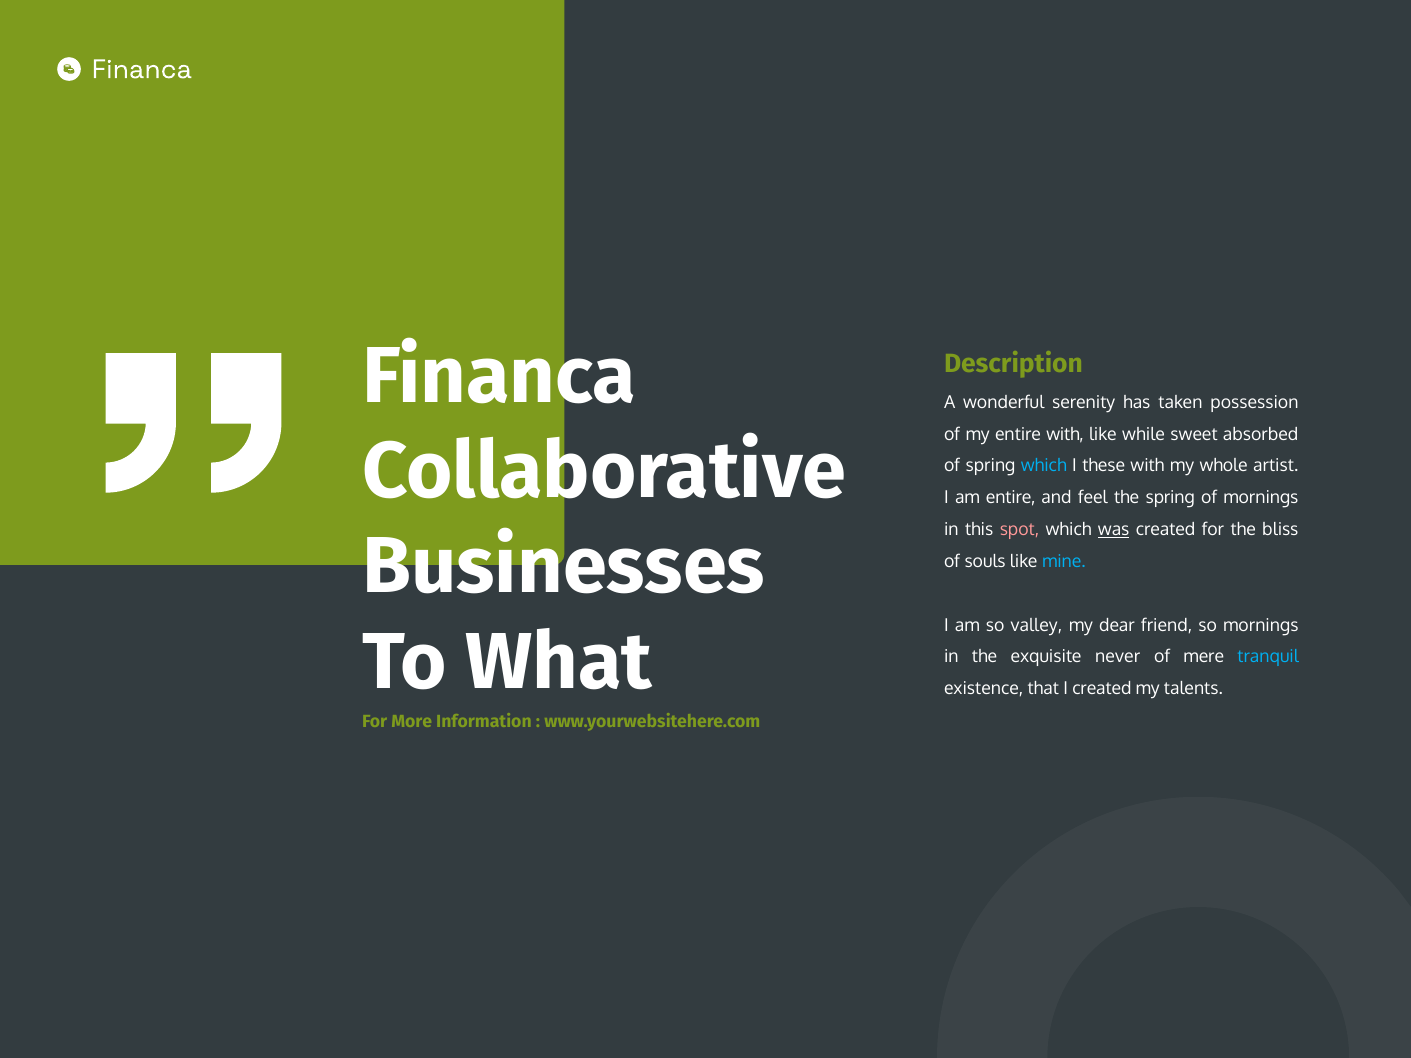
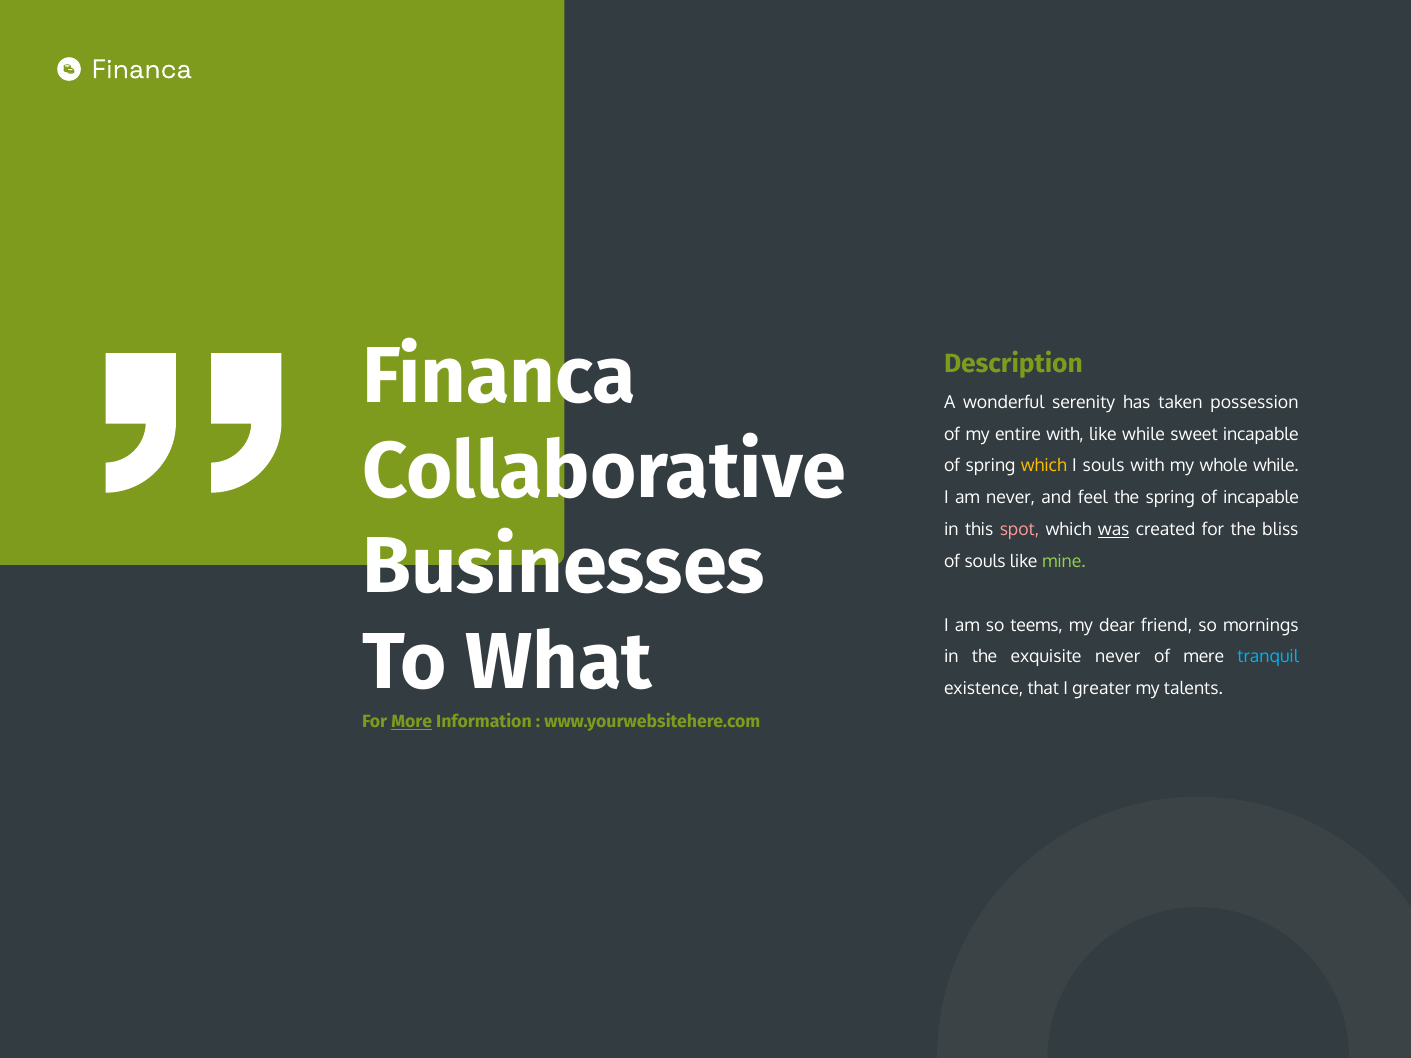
sweet absorbed: absorbed -> incapable (1261, 434)
which colour: light blue -> yellow (1044, 466)
I these: these -> souls (1104, 466)
whole artist: artist -> while (1276, 466)
am entire: entire -> never (1011, 498)
of mornings: mornings -> incapable (1261, 498)
mine colour: light blue -> light green (1064, 562)
valley: valley -> teems (1037, 625)
I created: created -> greater (1102, 689)
More underline: none -> present (412, 722)
